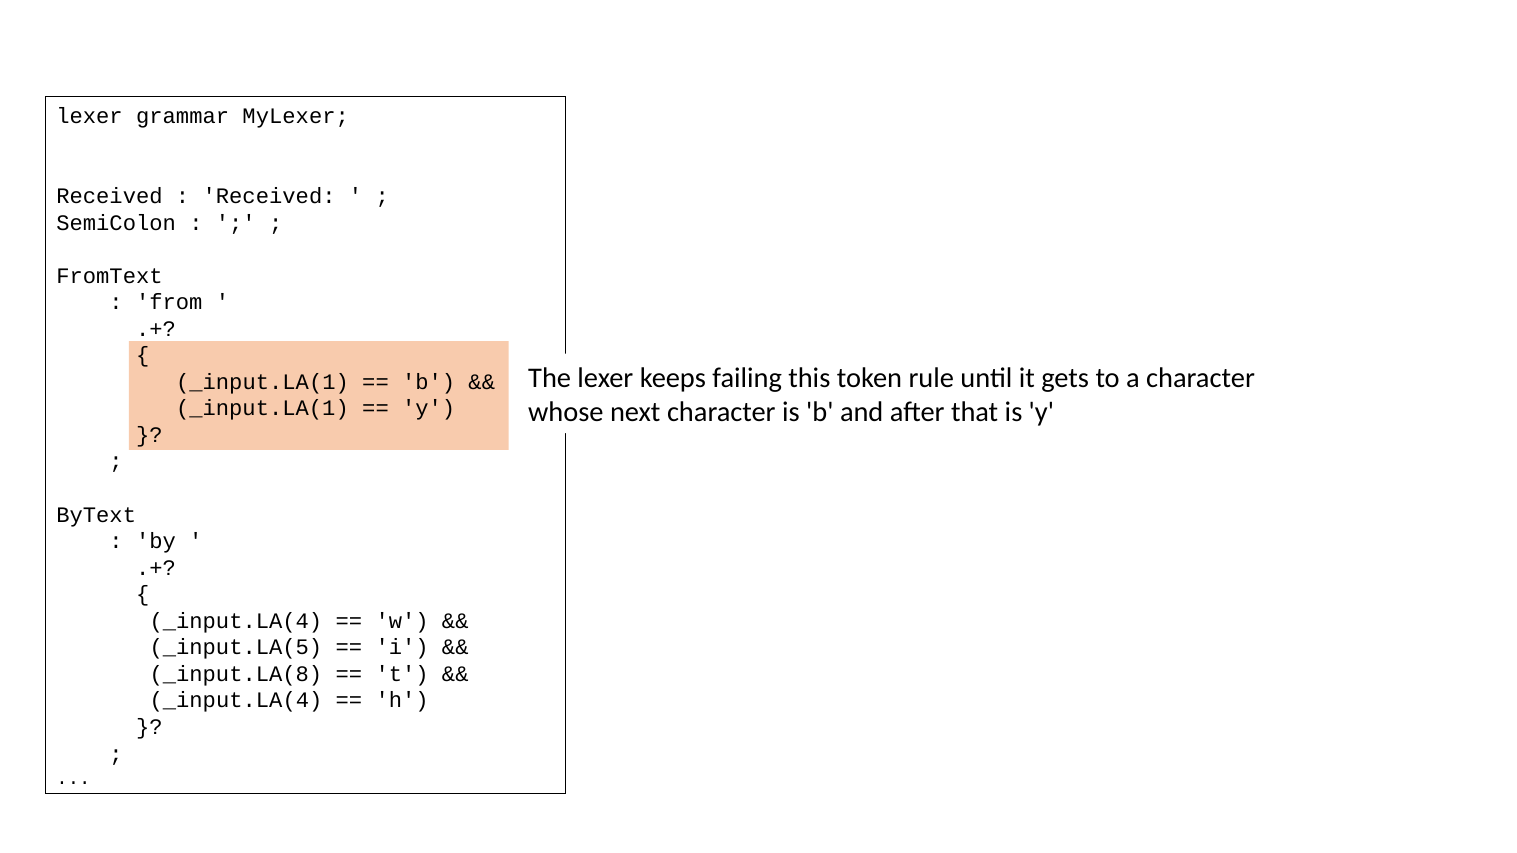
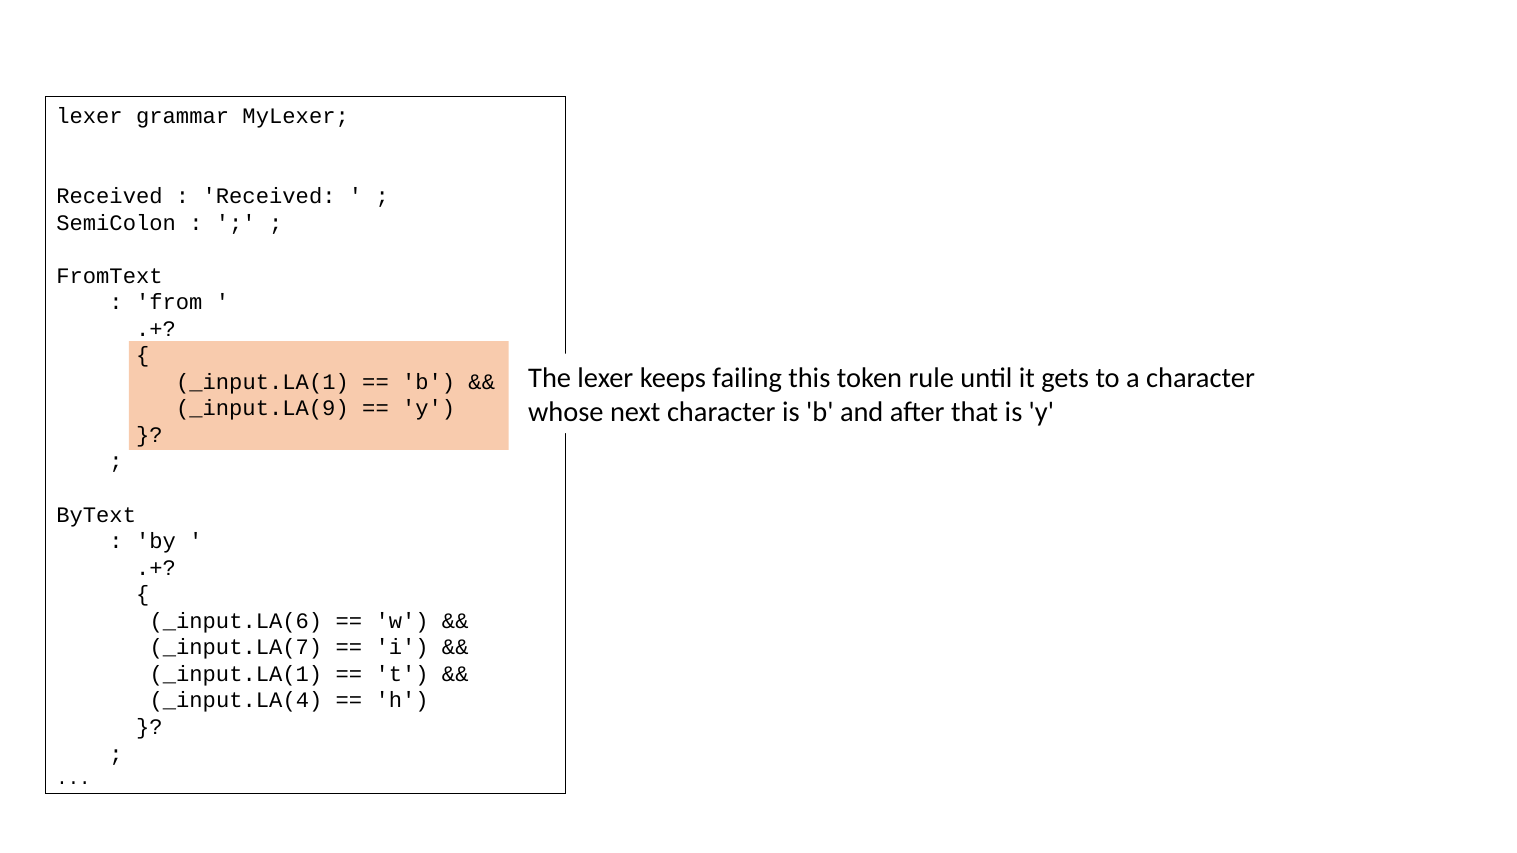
_input.LA(1: _input.LA(1 -> _input.LA(9 (262, 409)
_input.LA(4: _input.LA(4 -> _input.LA(6 (236, 621)
_input.LA(5: _input.LA(5 -> _input.LA(7 (236, 648)
_input.LA(8: _input.LA(8 -> _input.LA(1 (236, 674)
